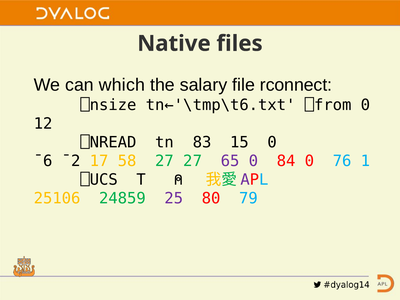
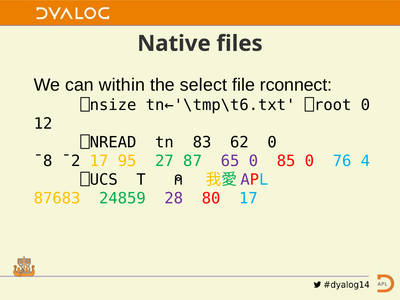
which: which -> within (122, 85)
salary: salary -> select (203, 85)
⎕from: ⎕from -> ⎕root (328, 105)
15: 15 -> 62 (239, 142)
¯6: ¯6 -> ¯8 (43, 161)
58: 58 -> 95 (127, 161)
27 27: 27 -> 87 (193, 161)
84: 84 -> 85 (286, 161)
1: 1 -> 4 (366, 161)
25106: 25106 -> 87683 (57, 198)
25: 25 -> 28 (174, 198)
80 79: 79 -> 17 (249, 198)
